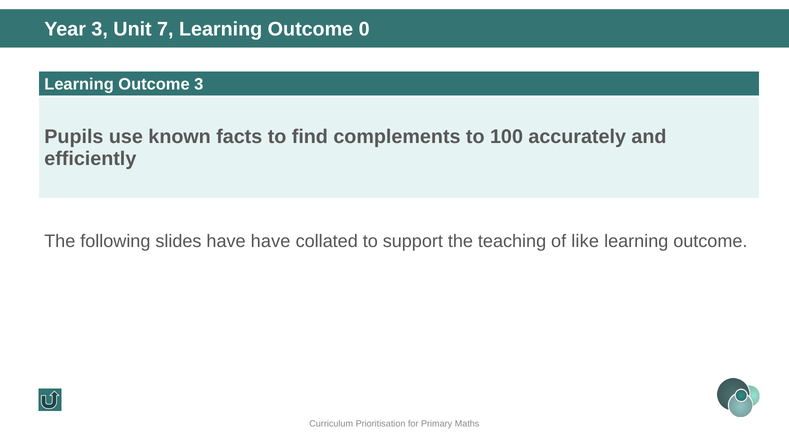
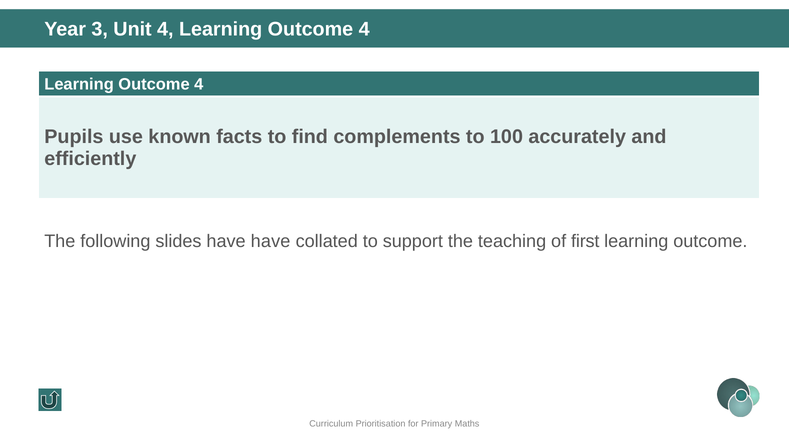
Unit 7: 7 -> 4 (165, 29)
0: 0 -> 4 (364, 29)
3: 3 -> 4 (199, 84)
like: like -> first (585, 241)
